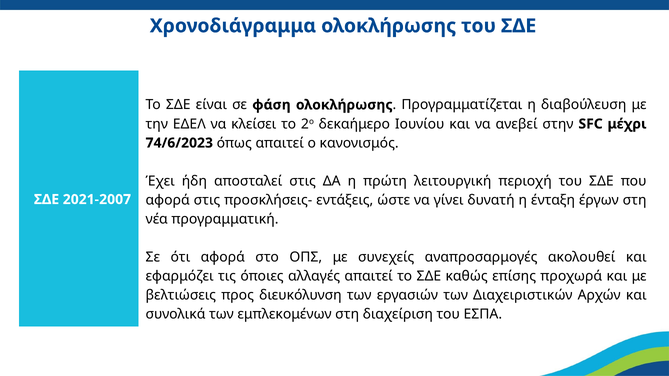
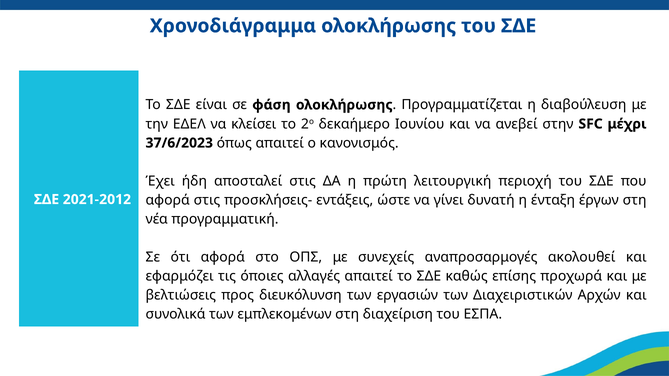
74/6/2023: 74/6/2023 -> 37/6/2023 (179, 143)
2021-2007: 2021-2007 -> 2021-2012 (97, 200)
